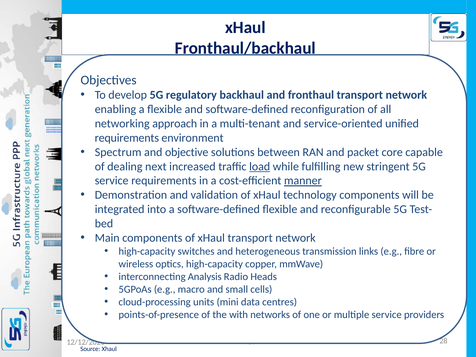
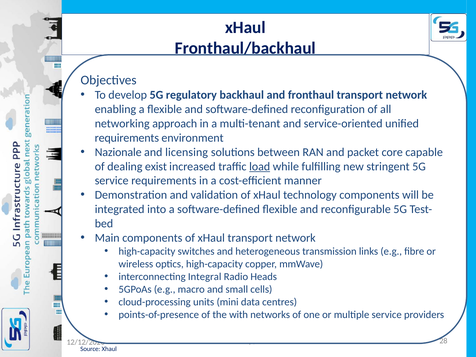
Spectrum: Spectrum -> Nazionale (118, 152)
objective: objective -> licensing (187, 152)
next: next -> exist (156, 166)
manner underline: present -> none (303, 181)
Analysis: Analysis -> Integral (205, 277)
